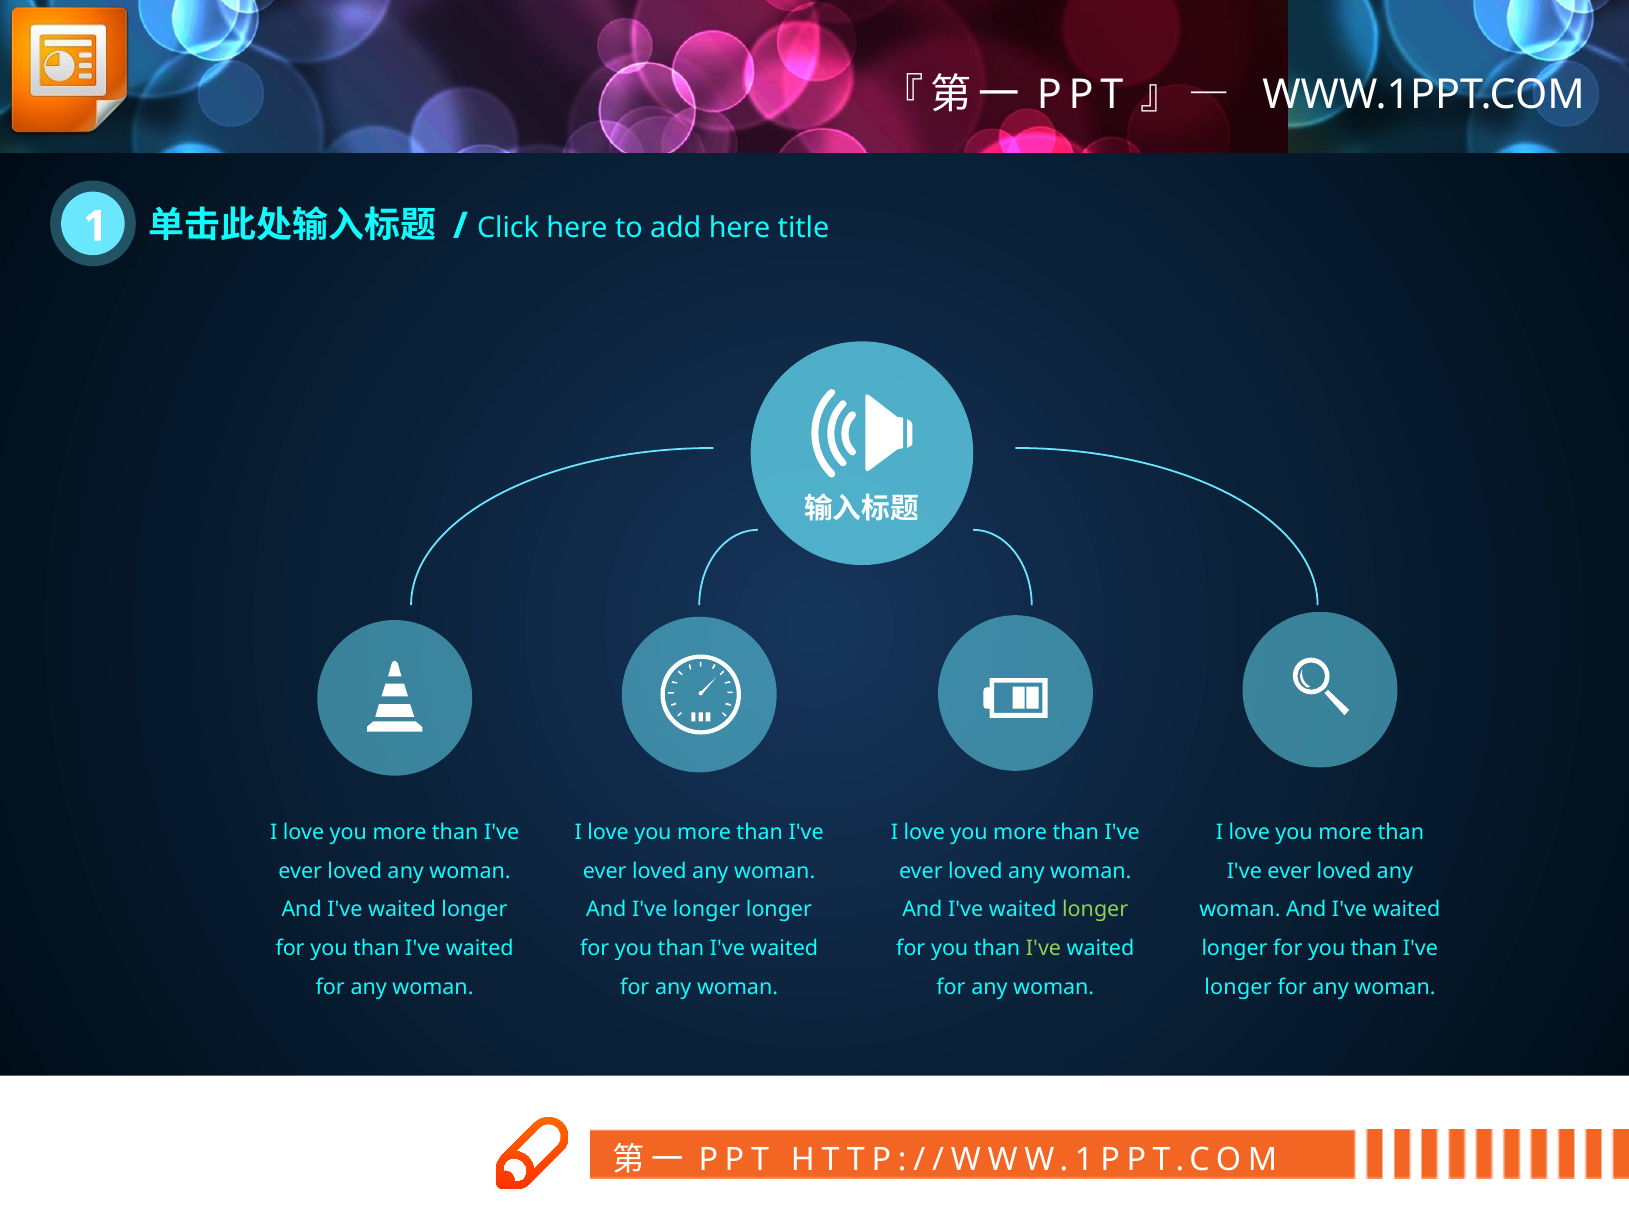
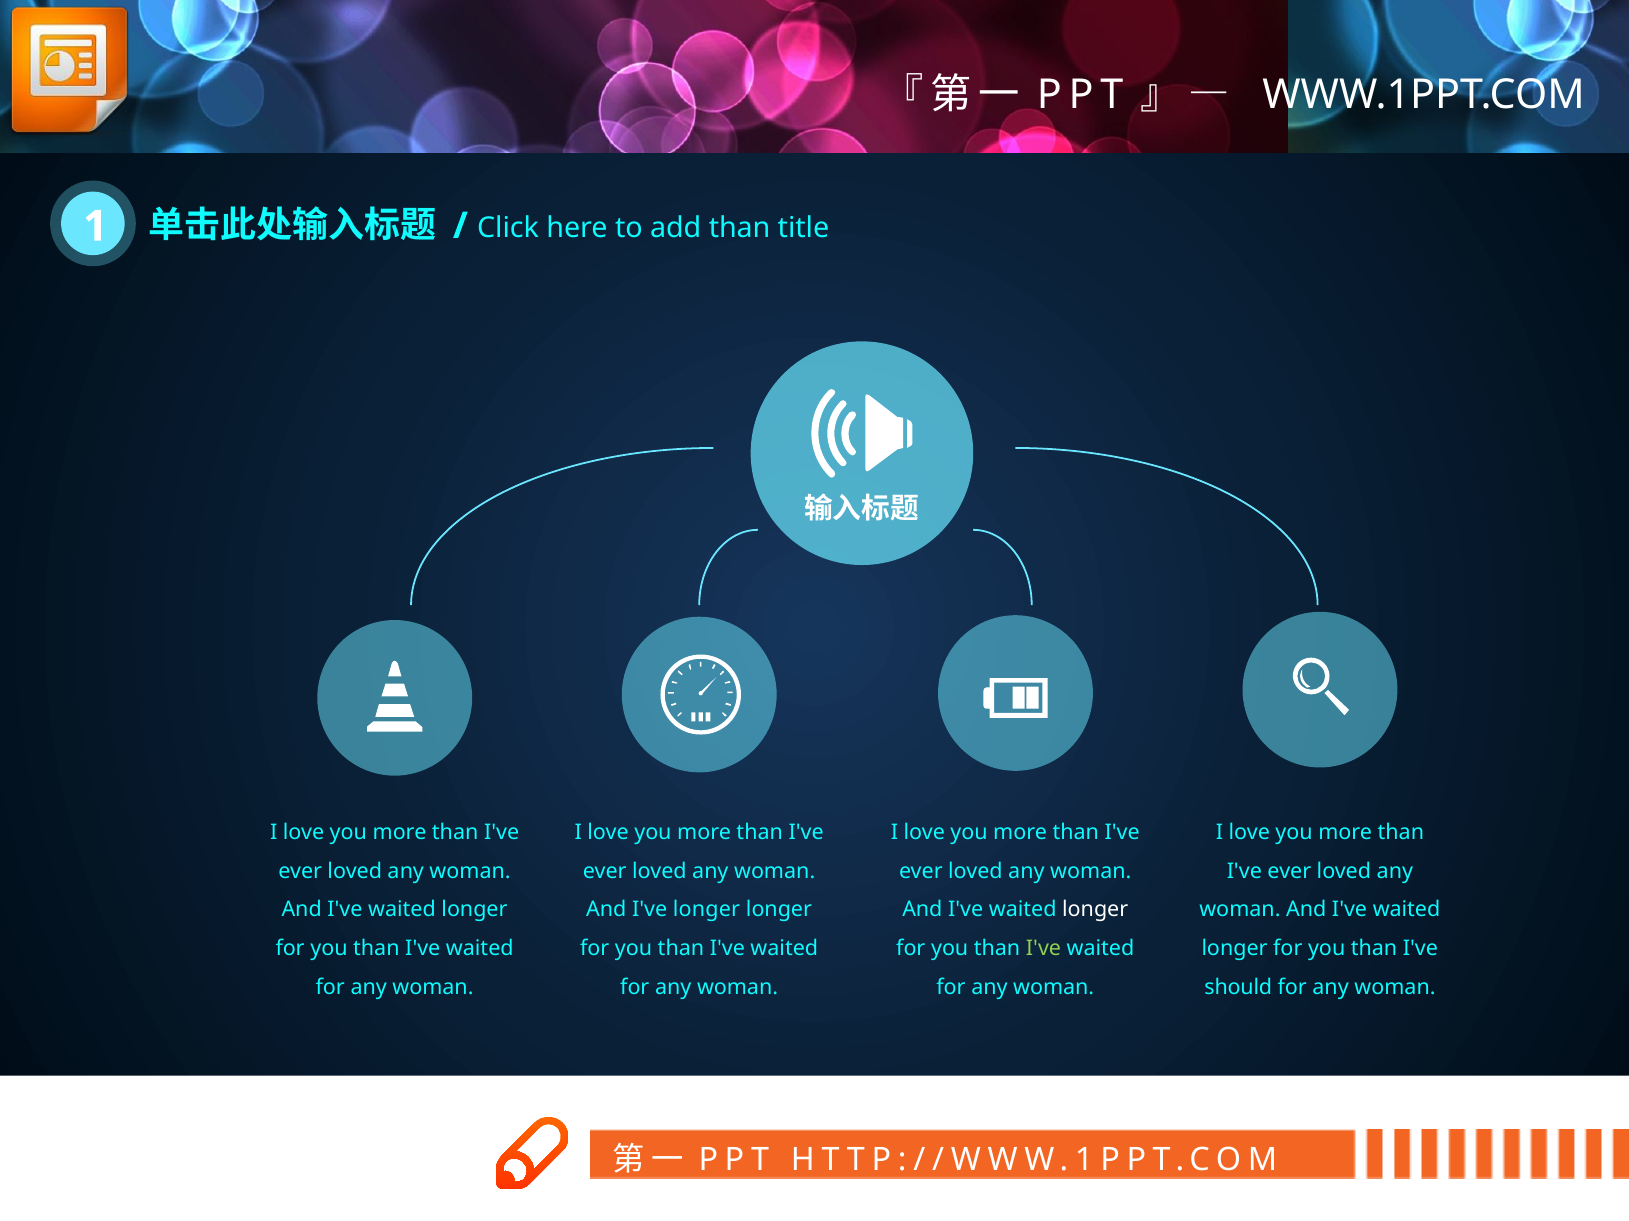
add here: here -> than (740, 228)
longer colour: light green -> white (1095, 910)
longer: longer -> should (1238, 988)
